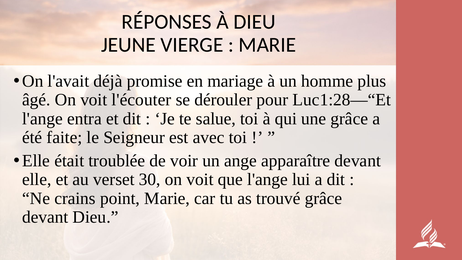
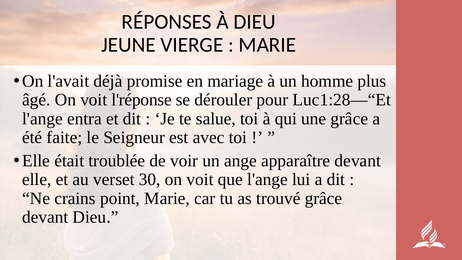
l'écouter: l'écouter -> l'réponse (142, 100)
